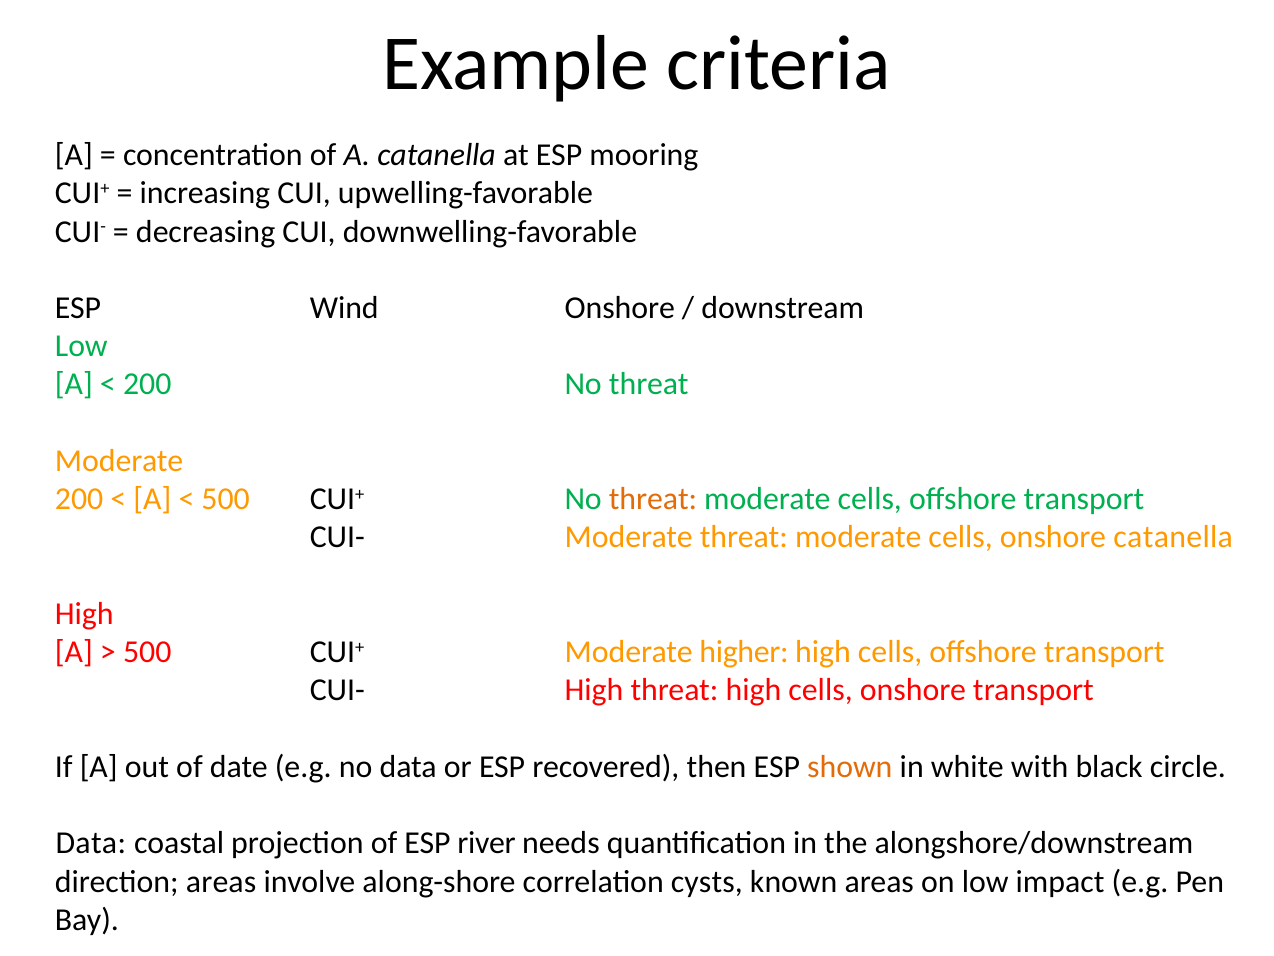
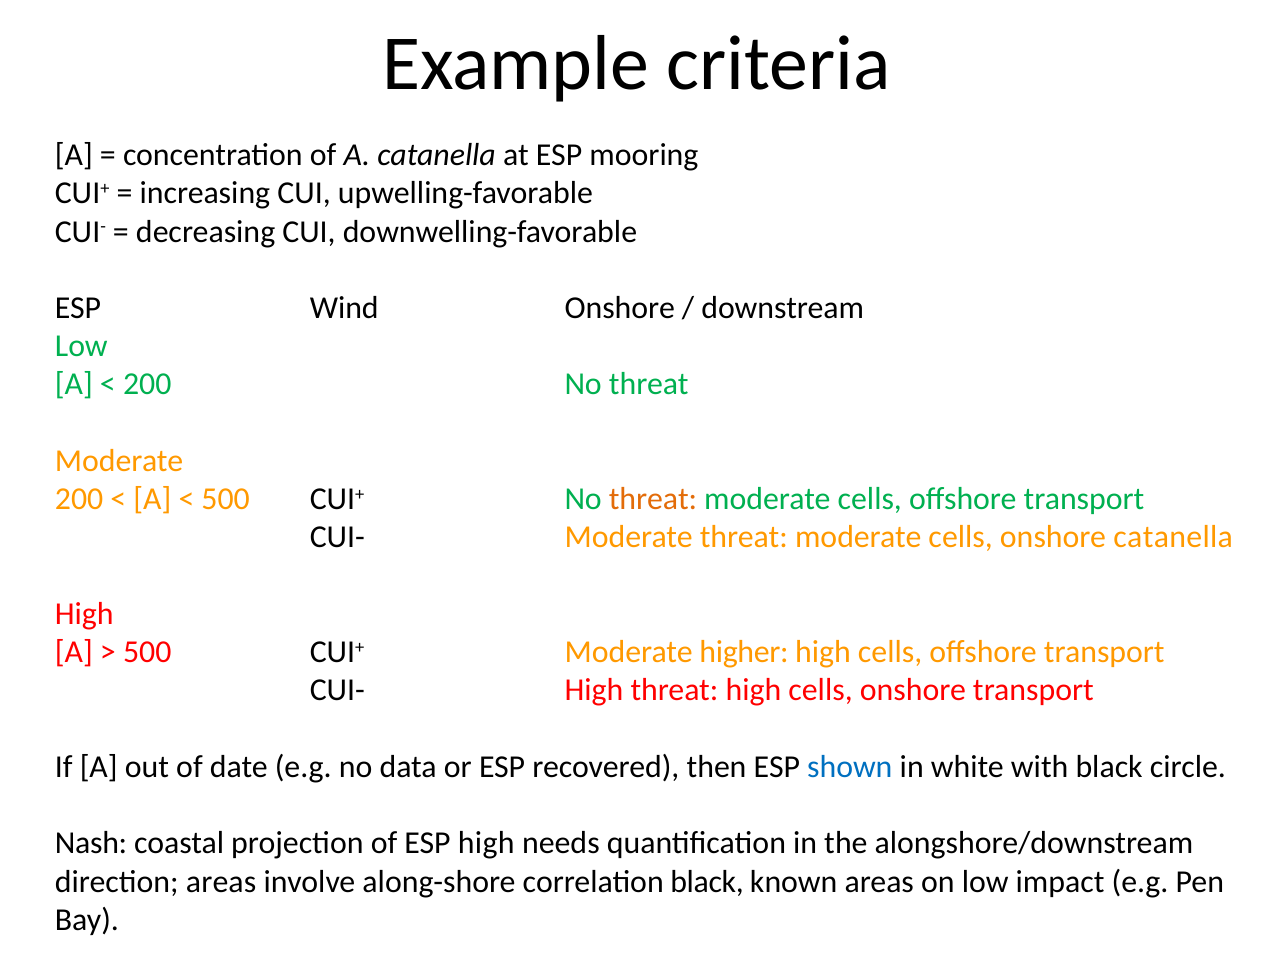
shown colour: orange -> blue (850, 766)
Data: Data -> Nash (91, 843)
ESP river: river -> high (486, 843)
correlation cysts: cysts -> black (707, 881)
